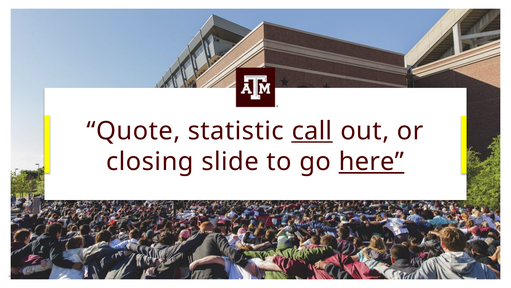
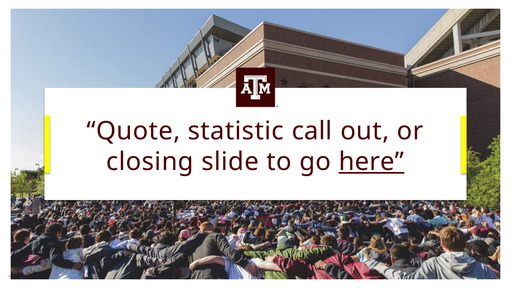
call underline: present -> none (312, 131)
